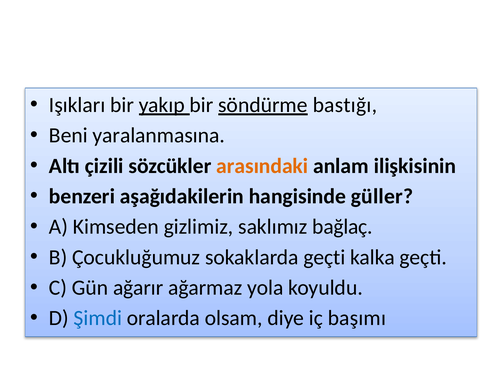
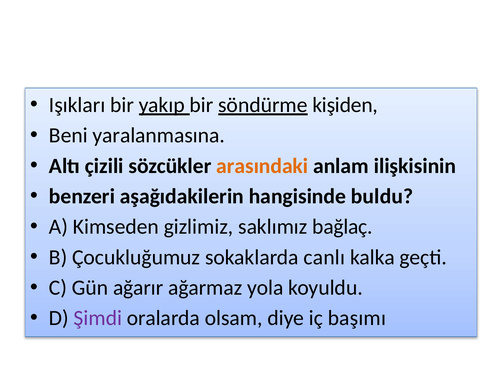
bastığı: bastığı -> kişiden (345, 105)
güller: güller -> buldu (382, 196)
sokaklarda geçti: geçti -> canlı (324, 257)
Şimdi colour: blue -> purple (98, 318)
